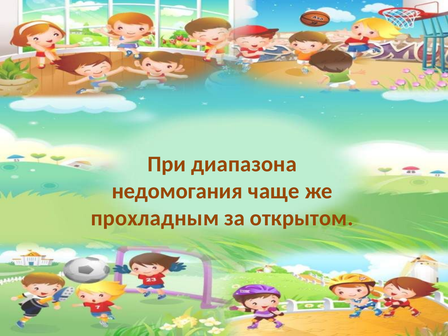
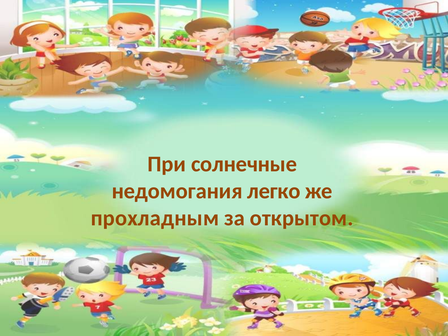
диапазона: диапазона -> солнечные (244, 164)
чаще: чаще -> легко (274, 191)
